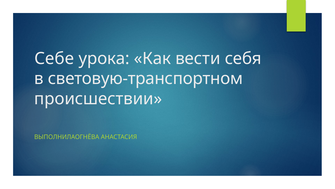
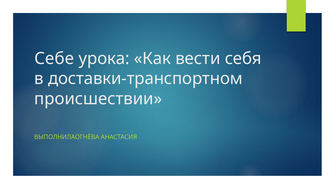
световую-транспортном: световую-транспортном -> доставки-транспортном (145, 78)
